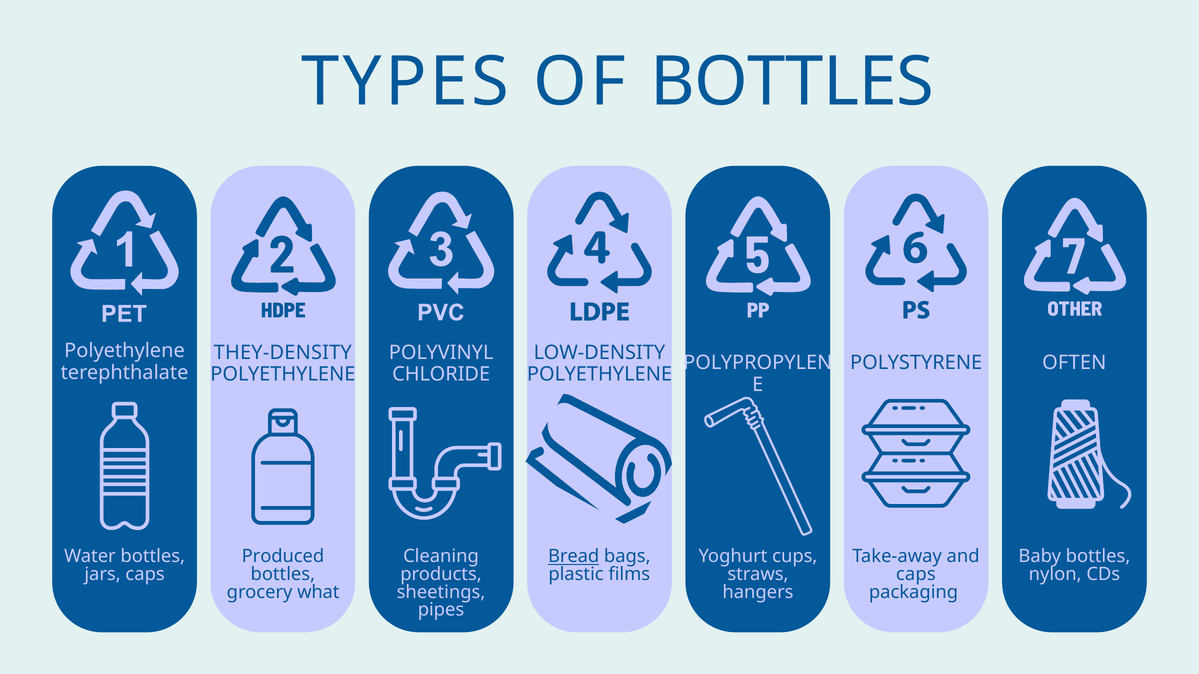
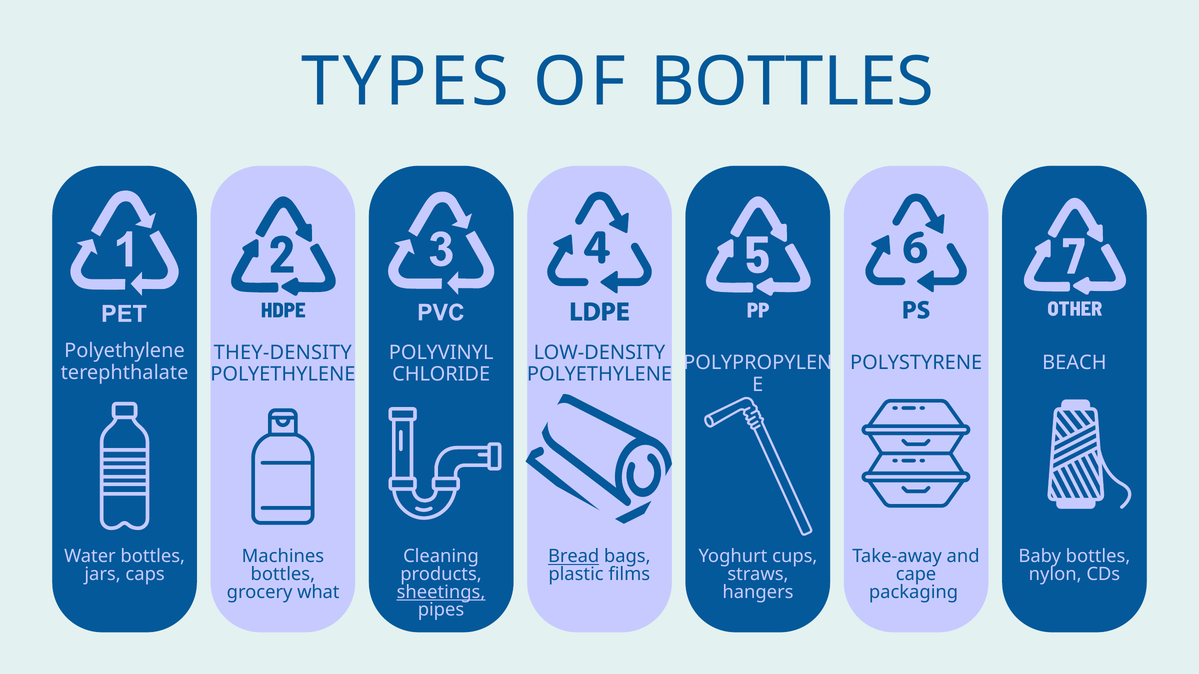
OFTEN: OFTEN -> BEACH (1074, 363)
Produced: Produced -> Machines (283, 557)
caps: caps -> cape (916, 575)
sheetings underline: none -> present (441, 592)
